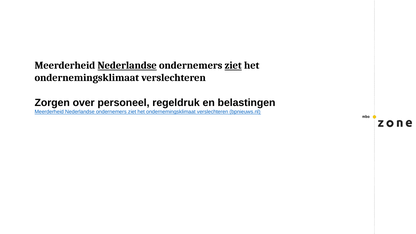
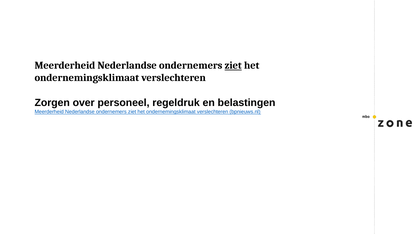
Nederlandse underline: present -> none (127, 65)
